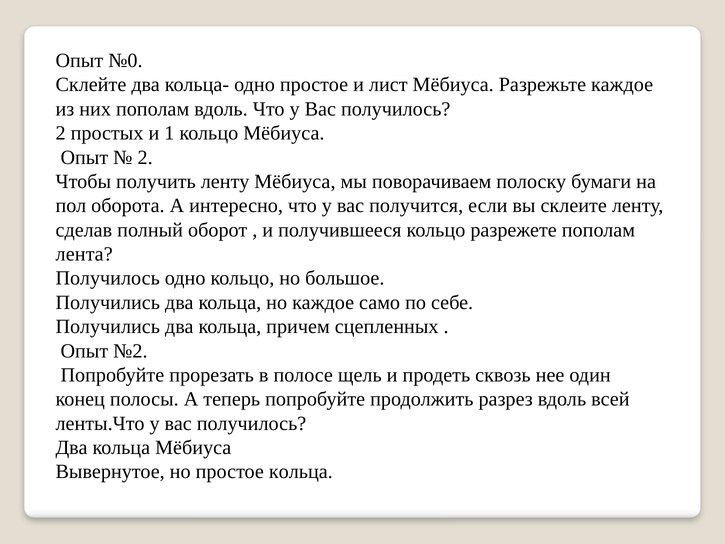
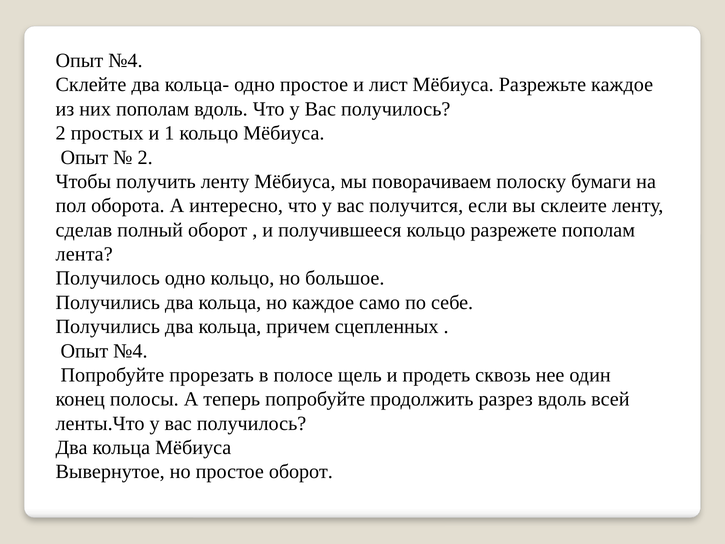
№0: №0 -> №4 (125, 61)
№2: №2 -> №4 (130, 351)
простое кольца: кольца -> оборот (301, 472)
